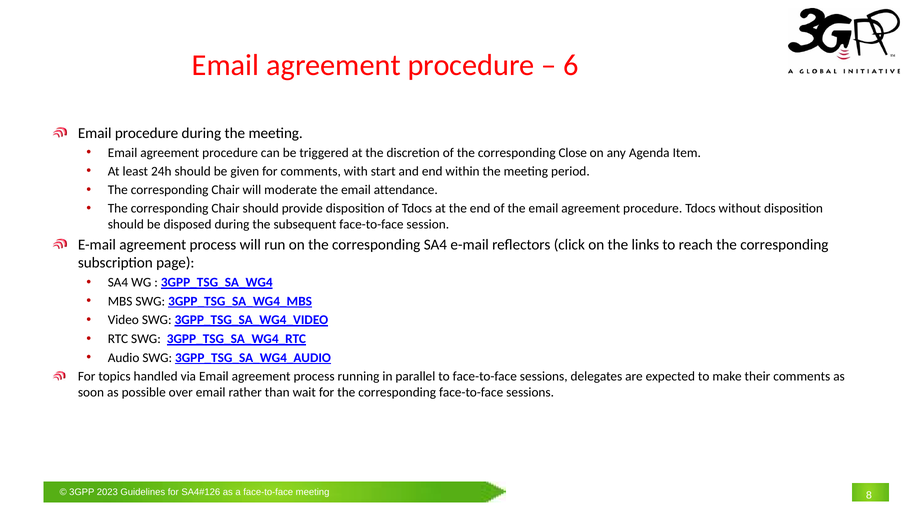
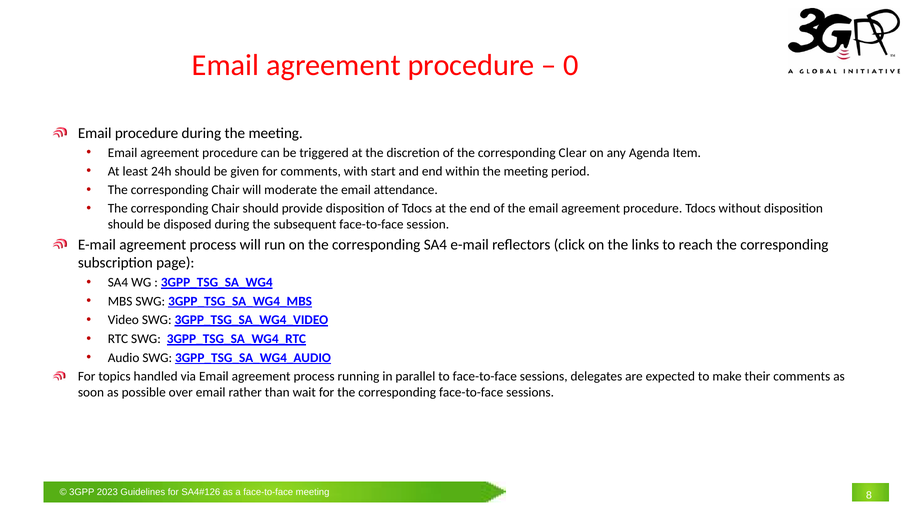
6: 6 -> 0 (571, 65)
Close: Close -> Clear (573, 153)
